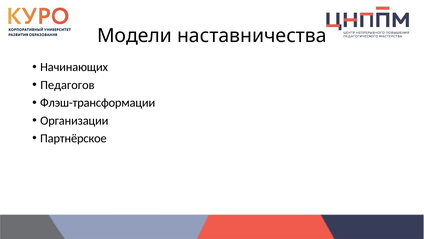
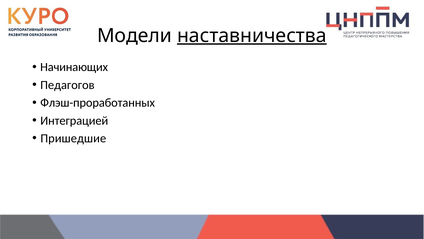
наставничества underline: none -> present (252, 36)
Флэш-трансформации: Флэш-трансформации -> Флэш-проработанных (98, 103)
Организации: Организации -> Интеграцией (74, 120)
Партнёрское: Партнёрское -> Пришедшие (73, 138)
